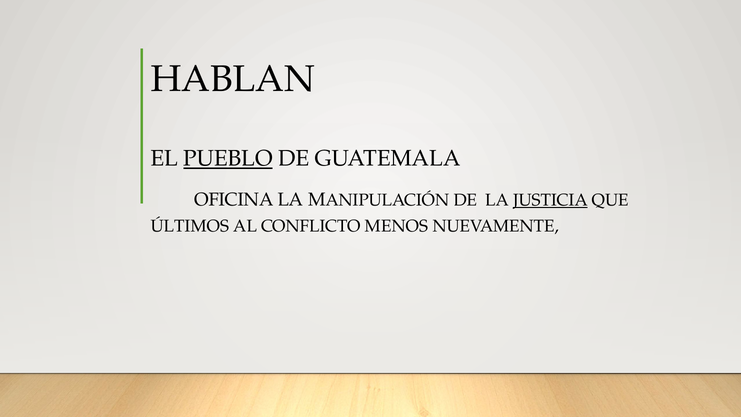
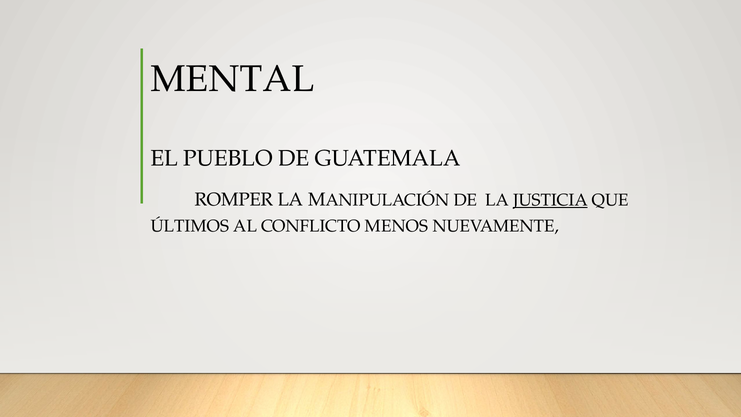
HABLAN: HABLAN -> MENTAL (233, 79)
PUEBLO underline: present -> none (228, 159)
OFICINA: OFICINA -> ROMPER (234, 200)
